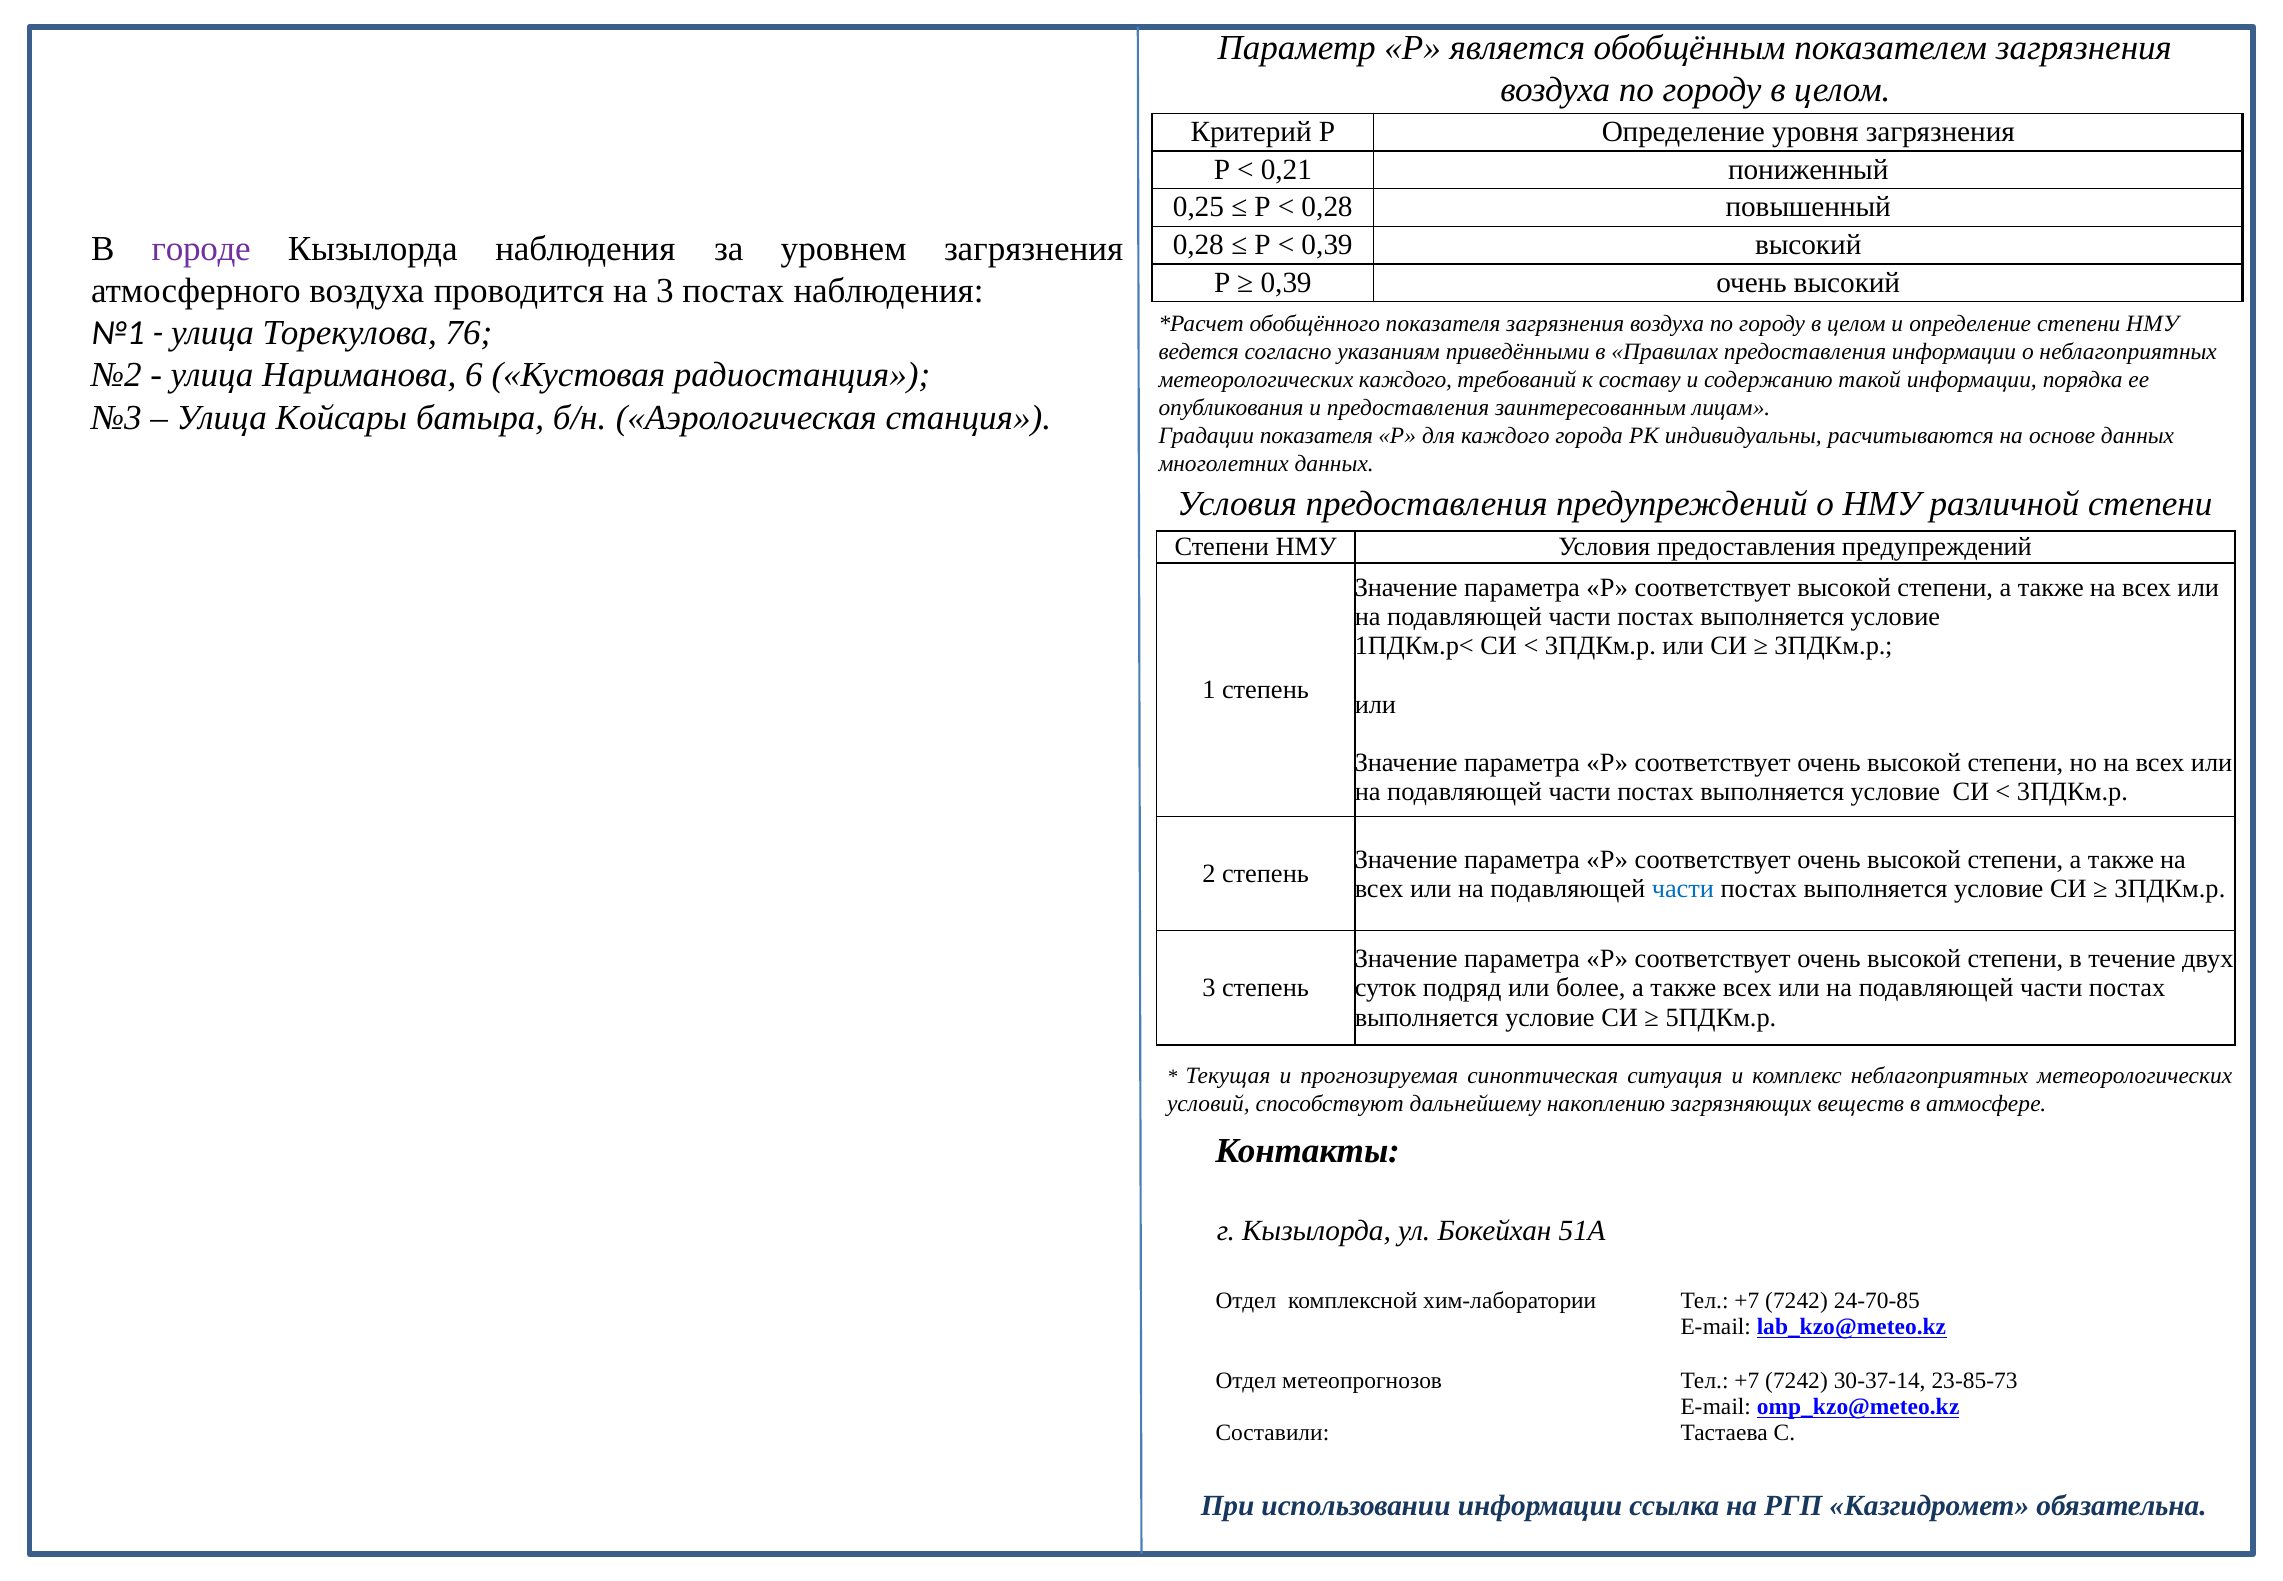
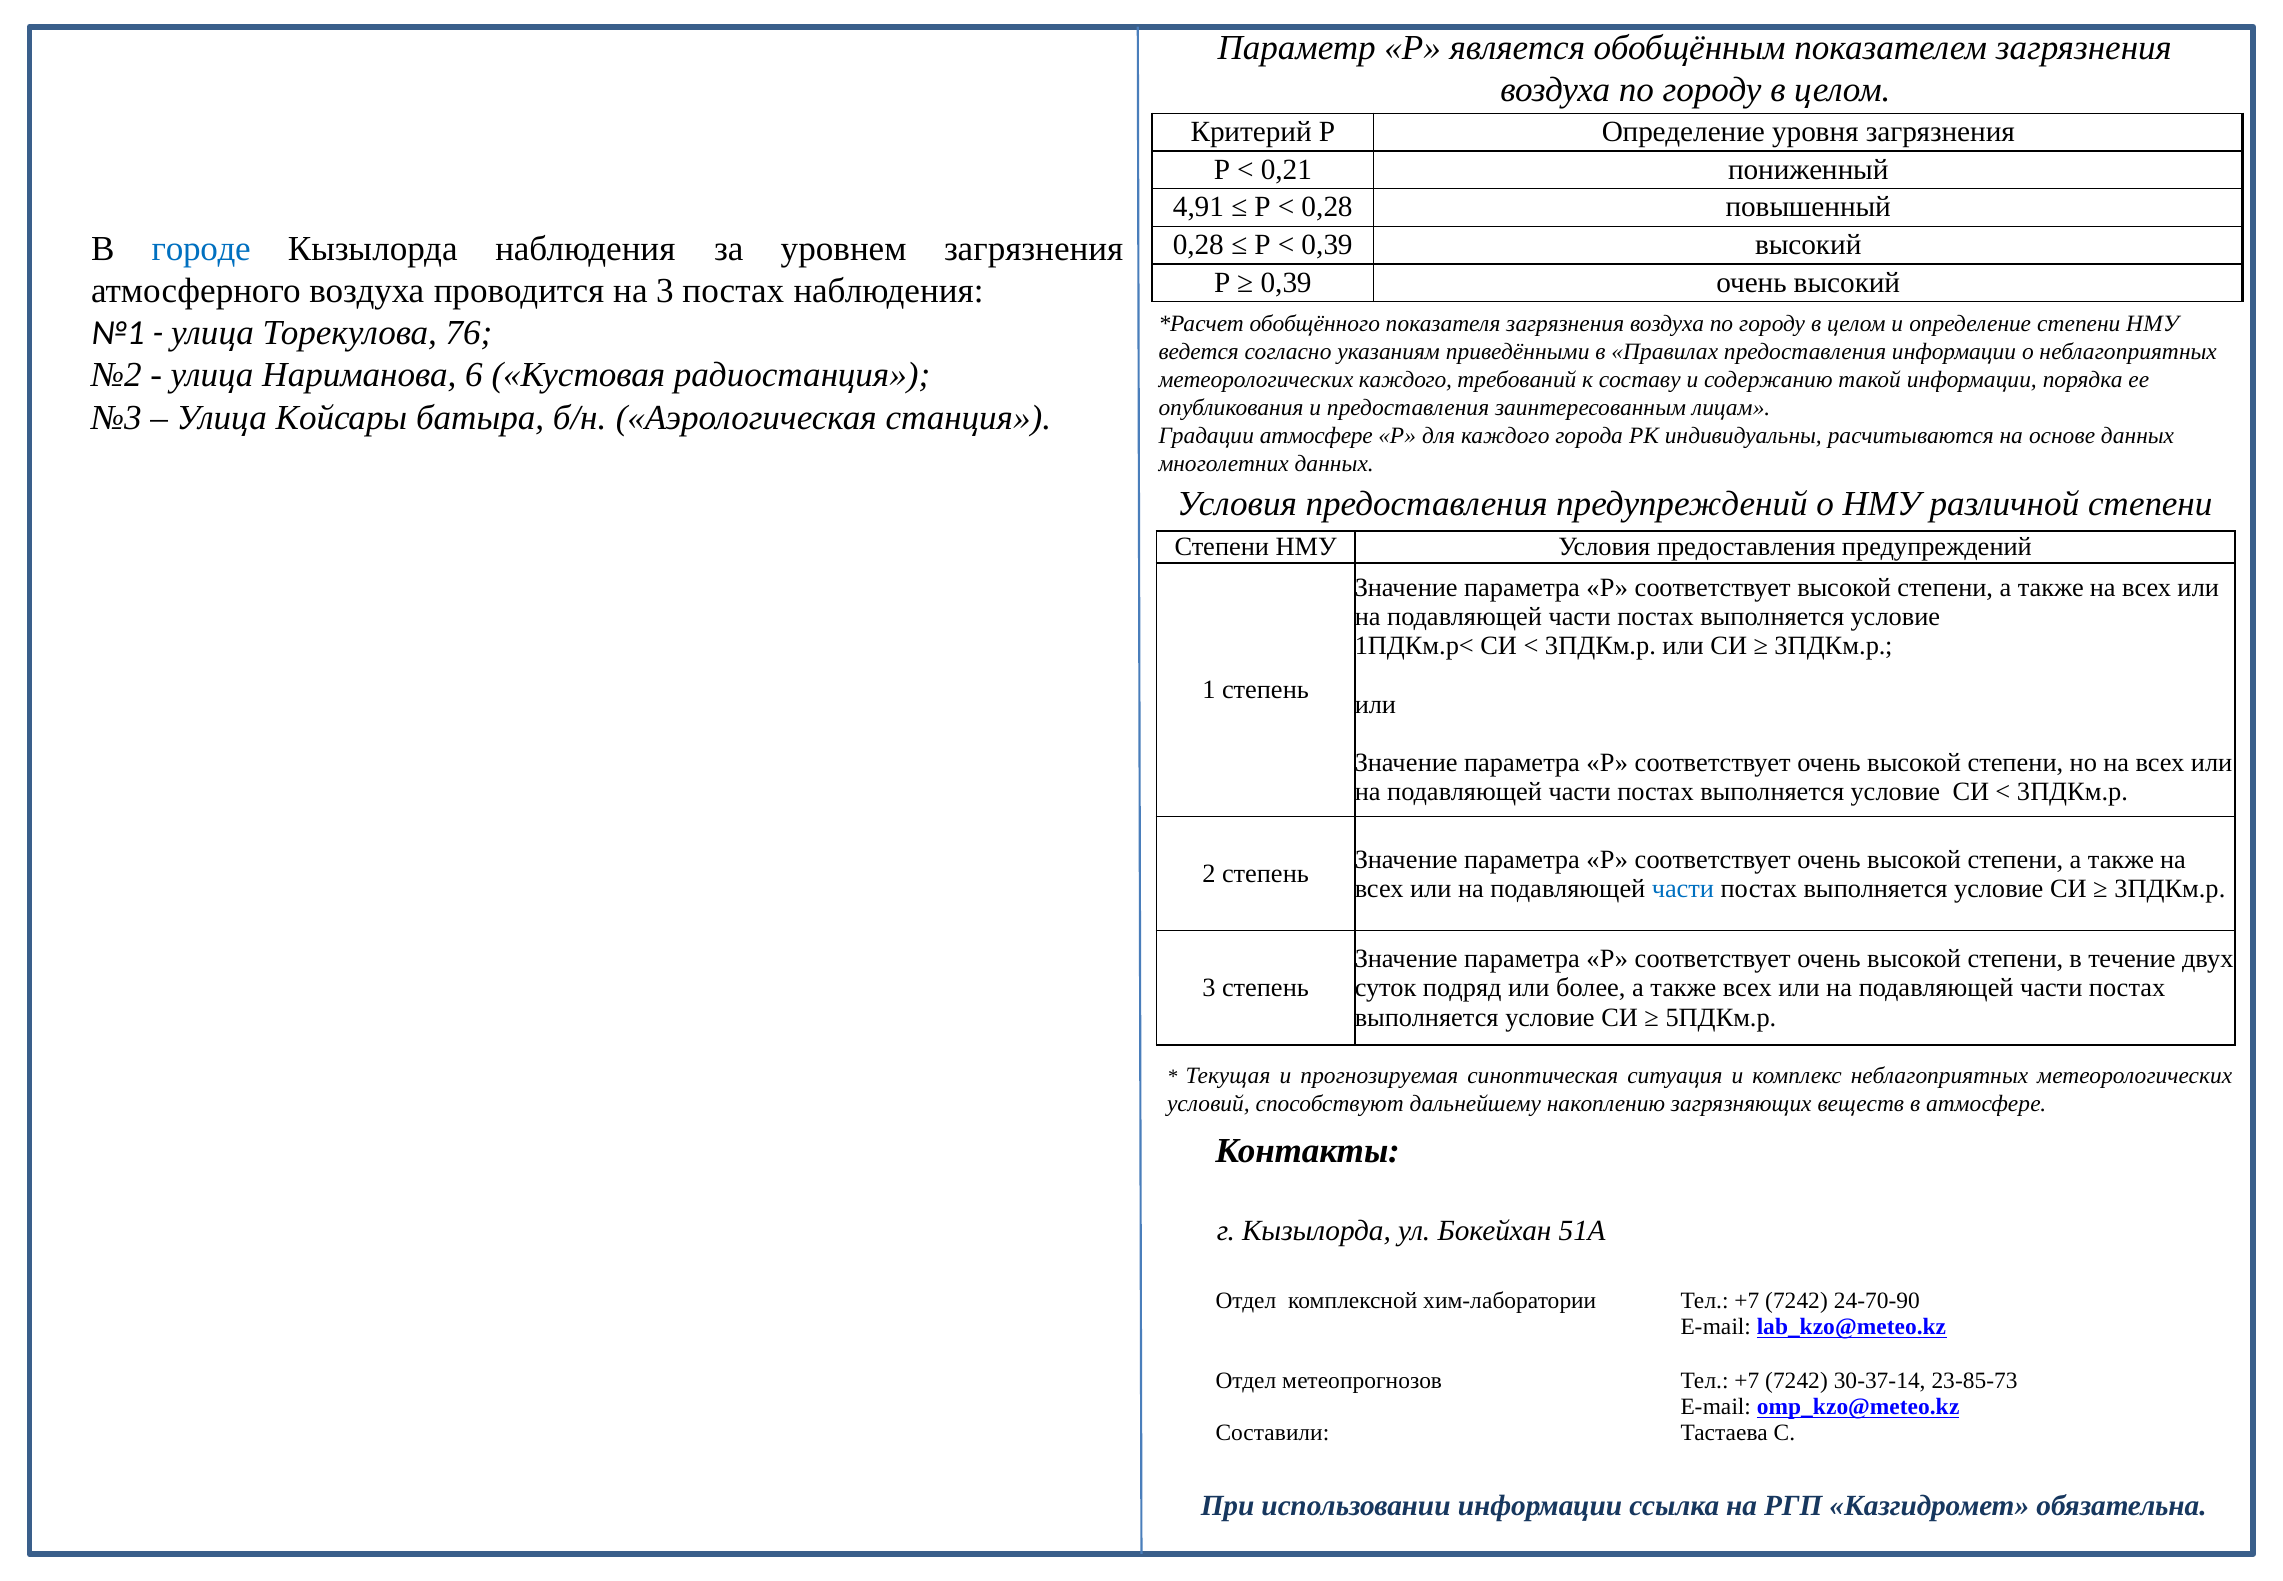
0,25: 0,25 -> 4,91 (1198, 207)
городе colour: purple -> blue (201, 249)
Градации показателя: показателя -> атмосфере (1316, 436)
24-70-85: 24-70-85 -> 24-70-90 (1877, 1300)
